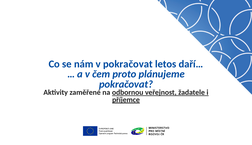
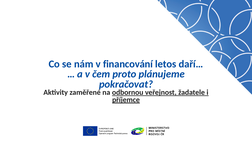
v pokračovat: pokračovat -> financování (128, 64)
